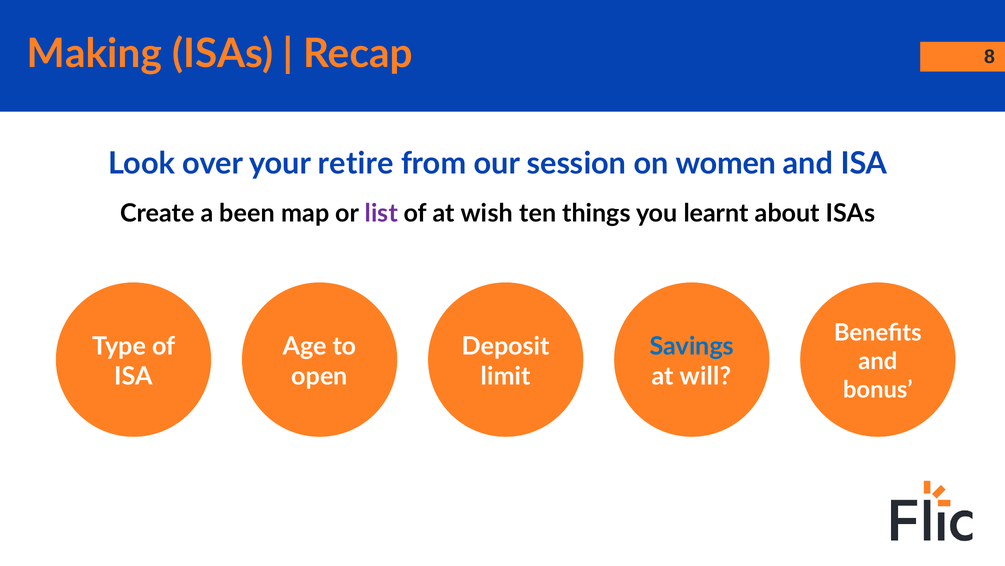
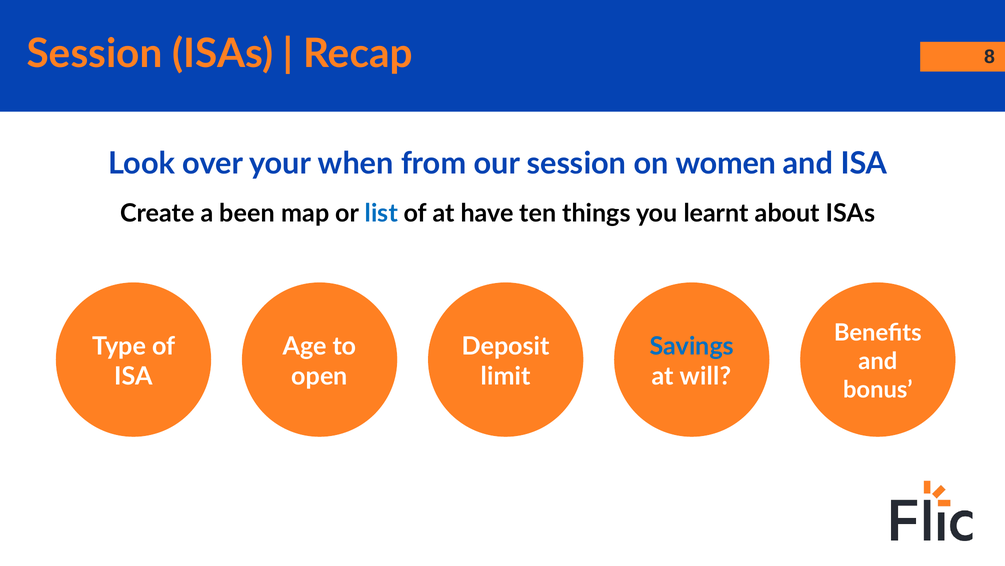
Making: Making -> Session (95, 54)
retire: retire -> when (356, 164)
list colour: purple -> blue (381, 213)
wish: wish -> have (487, 213)
